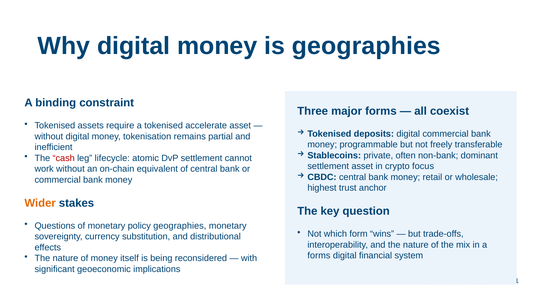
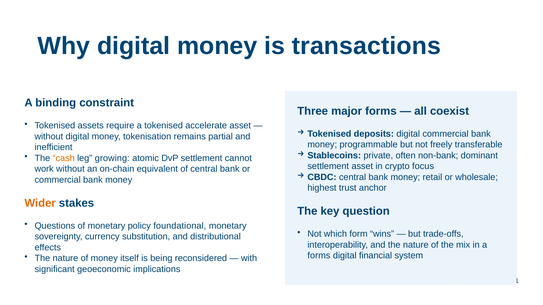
is geographies: geographies -> transactions (366, 46)
cash colour: red -> orange (64, 158)
lifecycle: lifecycle -> growing (112, 158)
policy geographies: geographies -> foundational (180, 226)
